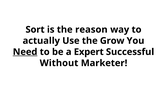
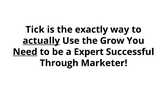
Sort: Sort -> Tick (35, 30)
reason: reason -> exactly (91, 30)
actually underline: none -> present (41, 41)
Without: Without -> Through (59, 63)
